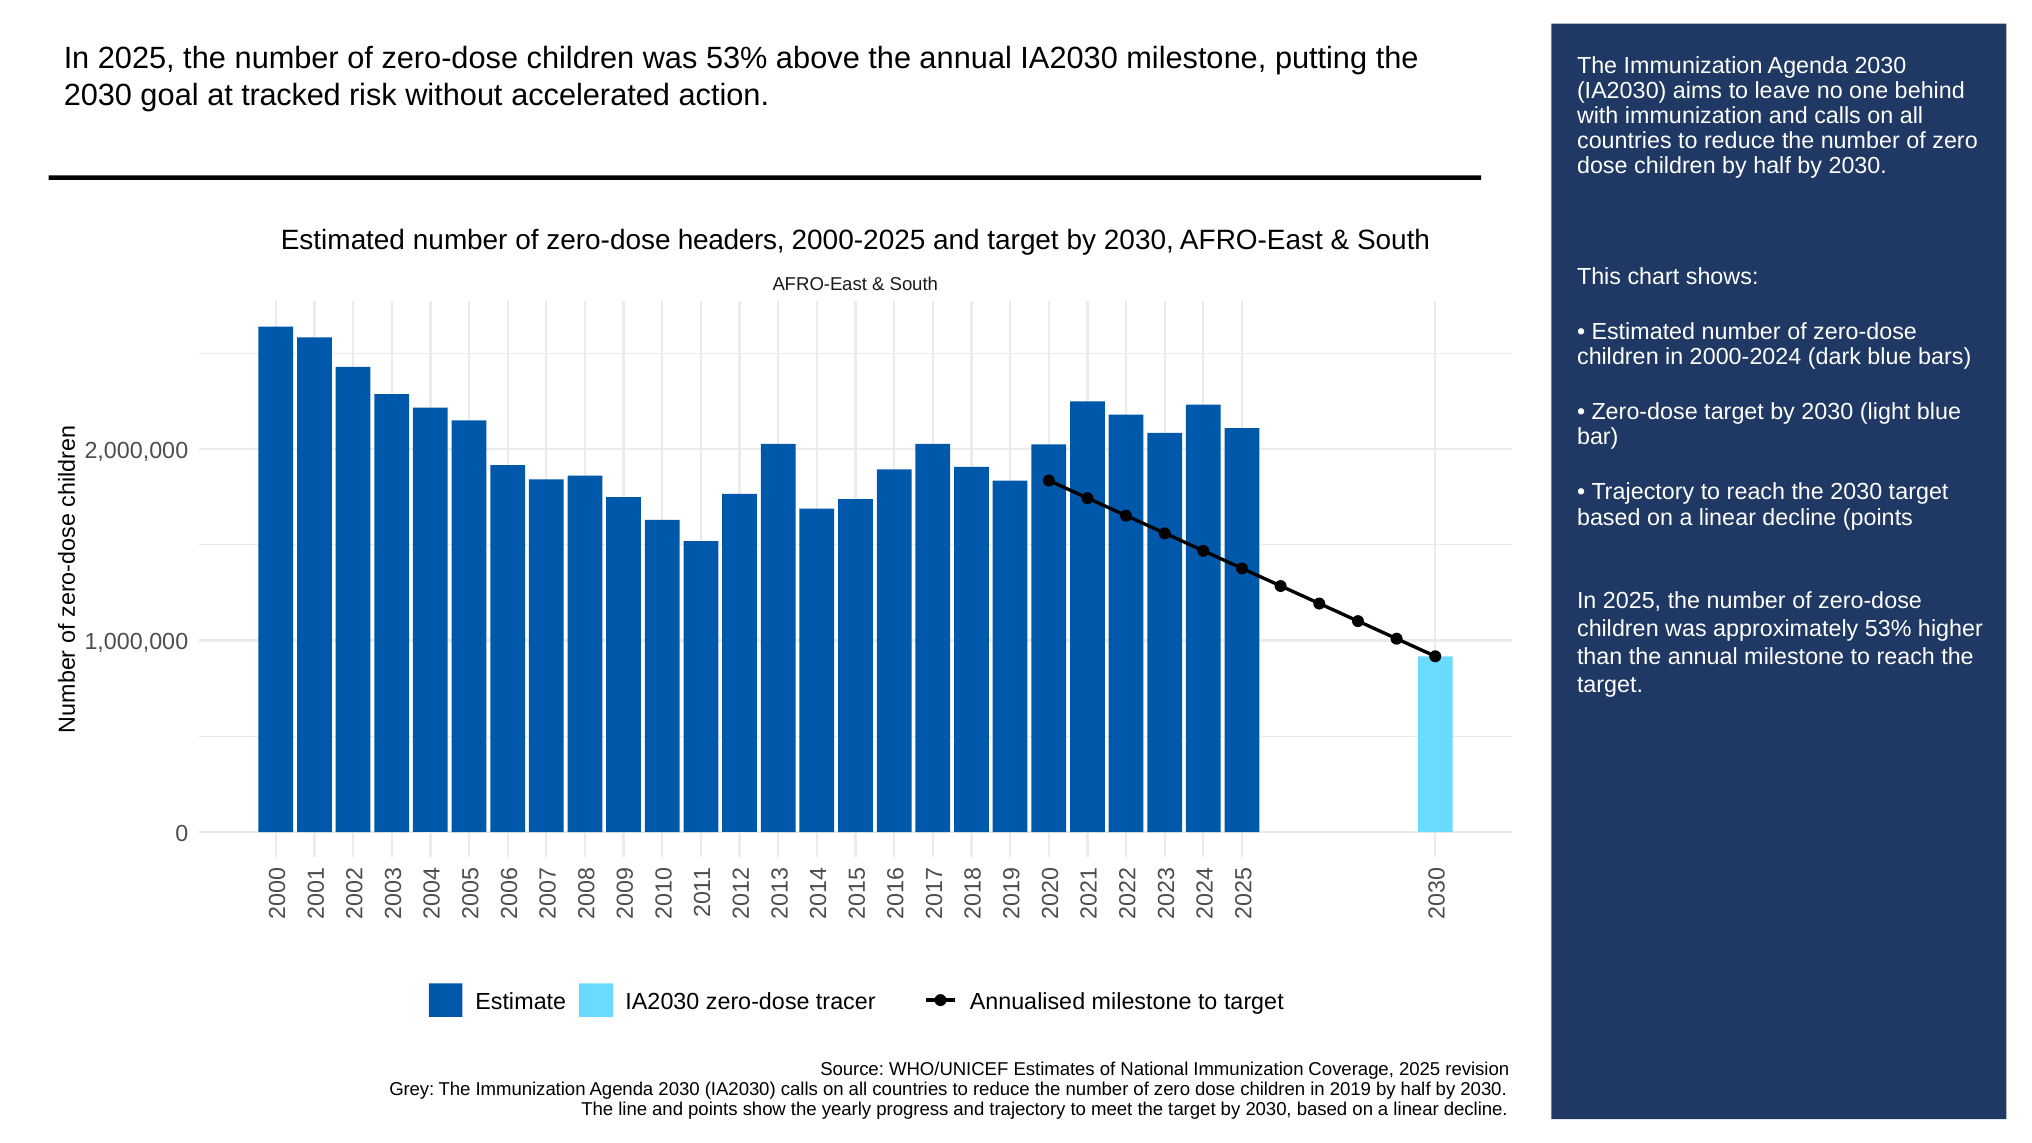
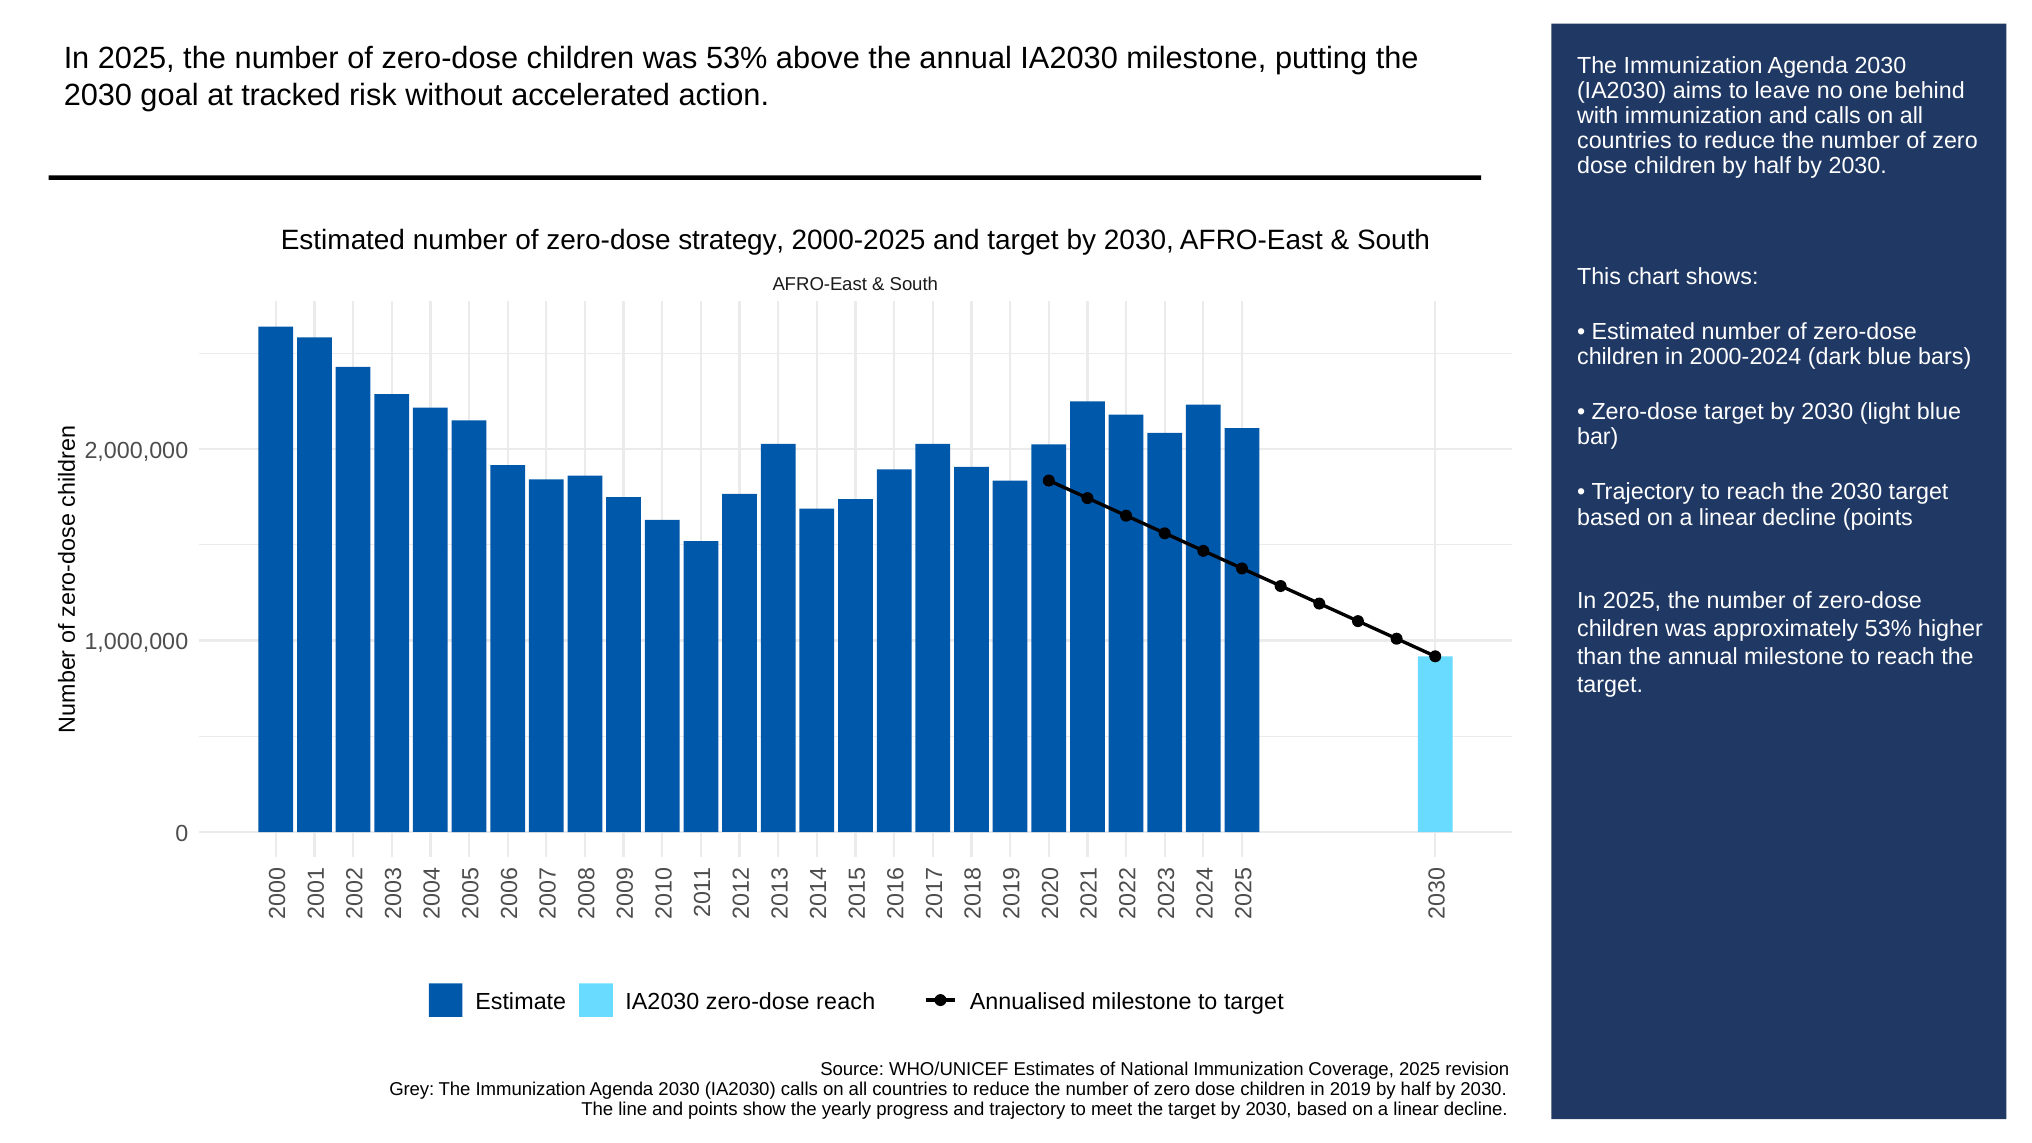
headers: headers -> strategy (731, 240)
zero-dose tracer: tracer -> reach (846, 1002)
